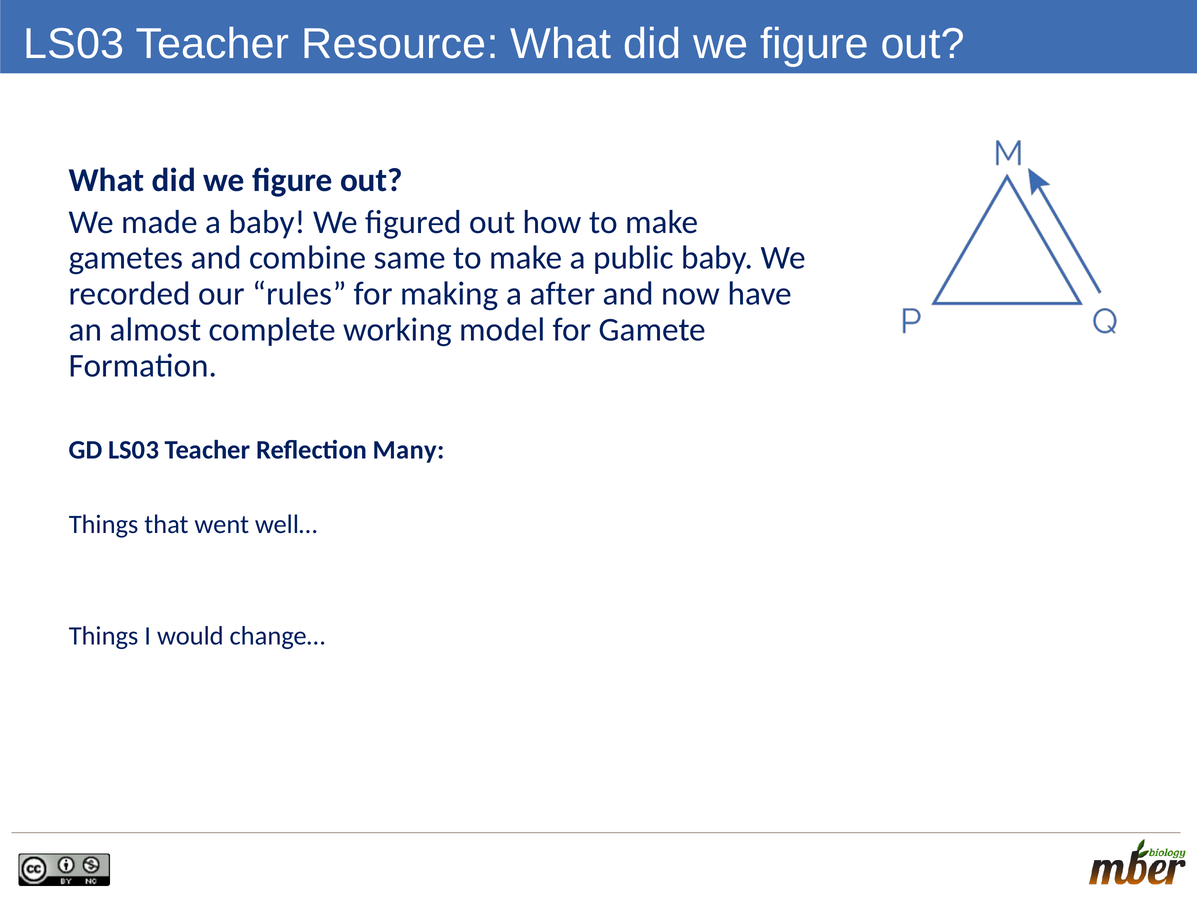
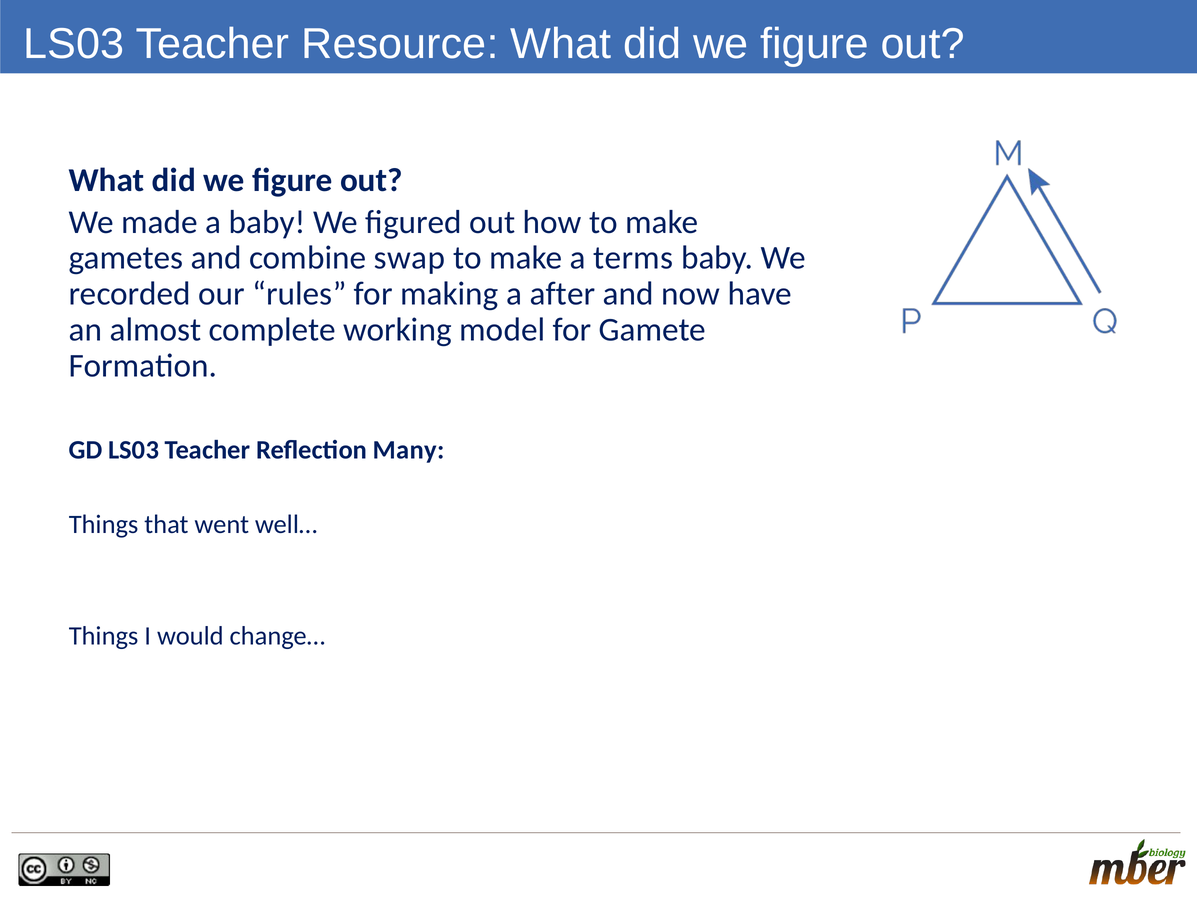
same: same -> swap (410, 258)
public: public -> terms (633, 258)
